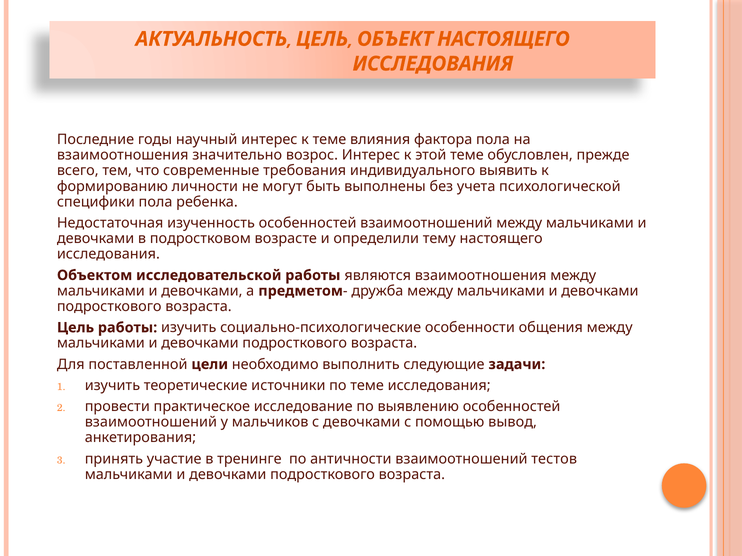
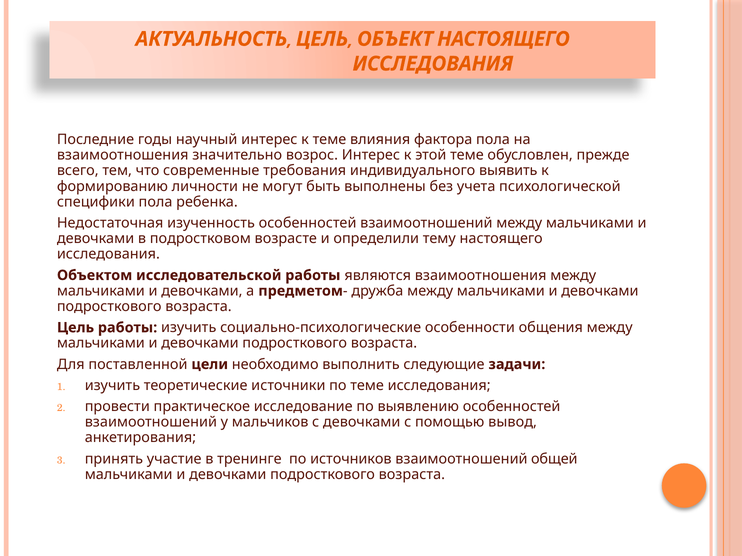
античности: античности -> источников (351, 459)
тестов: тестов -> общей (554, 459)
